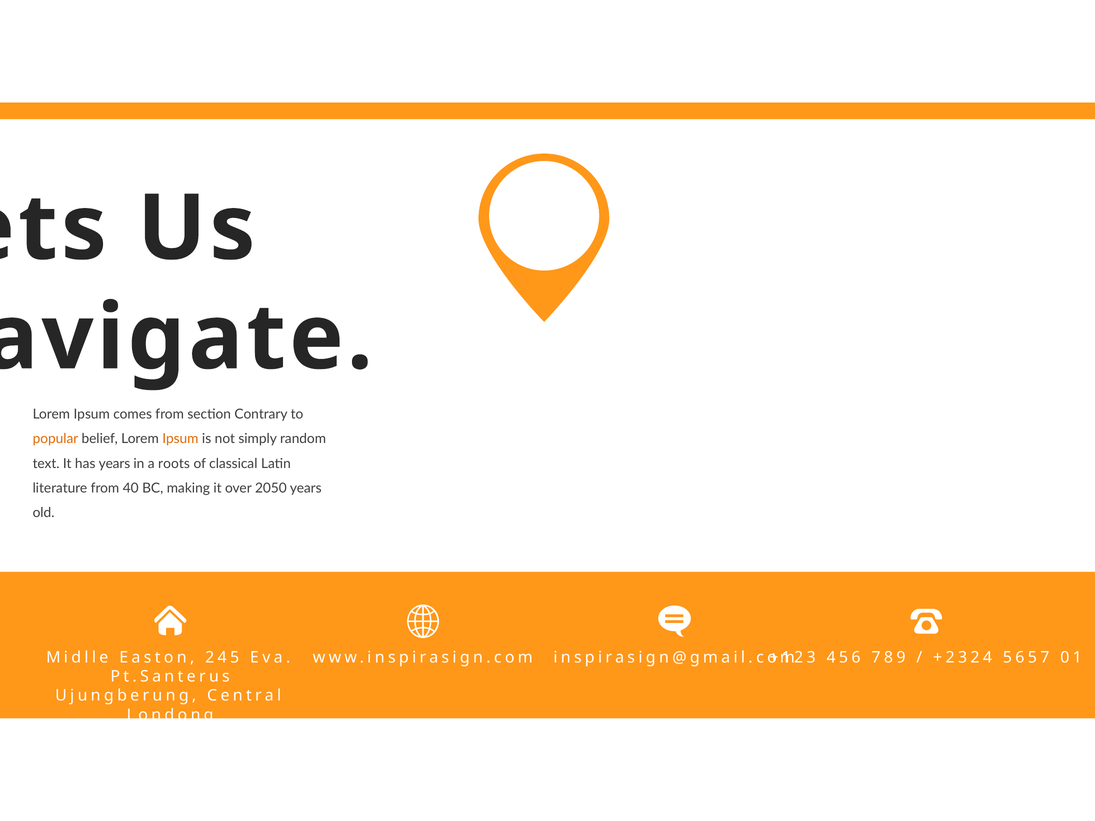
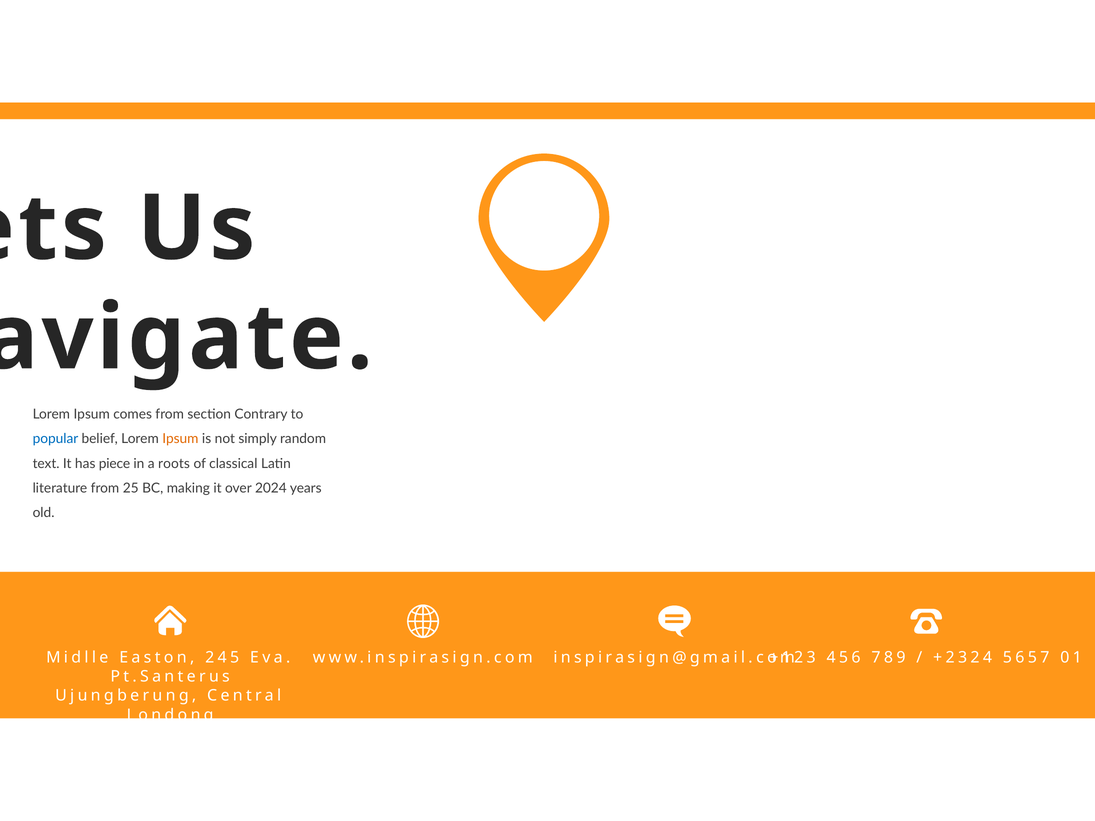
popular colour: orange -> blue (55, 439)
has years: years -> piece (114, 464)
40: 40 -> 25 (131, 488)
2050: 2050 -> 2024 (271, 488)
